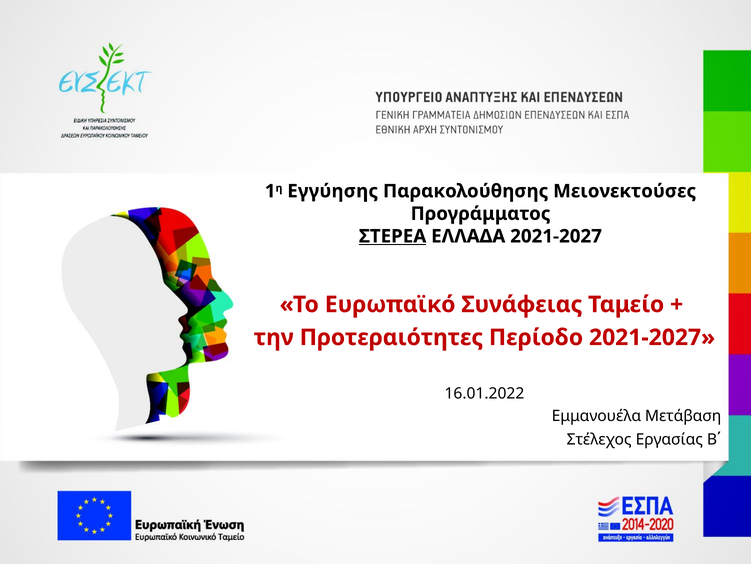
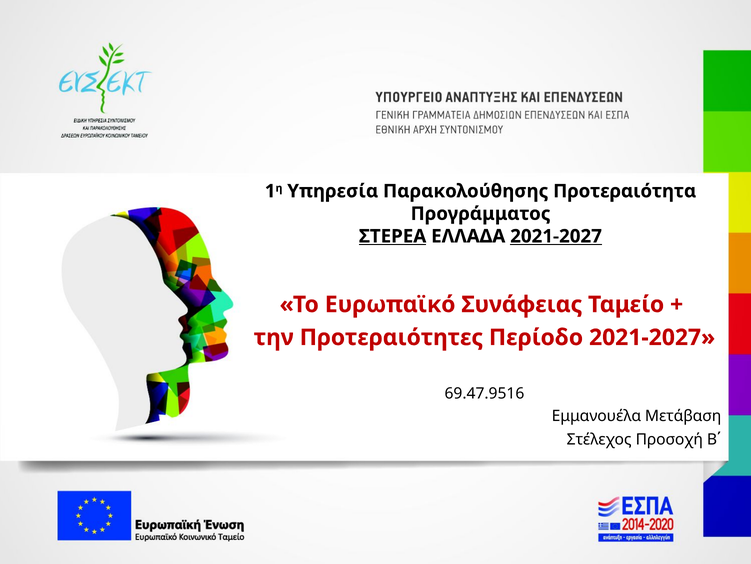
Εγγύησης: Εγγύησης -> Υπηρεσία (333, 191)
Μειονεκτούσες: Μειονεκτούσες -> Προτεραιότητα (625, 191)
2021-2027 underline: none -> present (556, 236)
16.01.2022: 16.01.2022 -> 69.47.9516 (484, 393)
Εργασίας: Εργασίας -> Προσοχή (669, 439)
